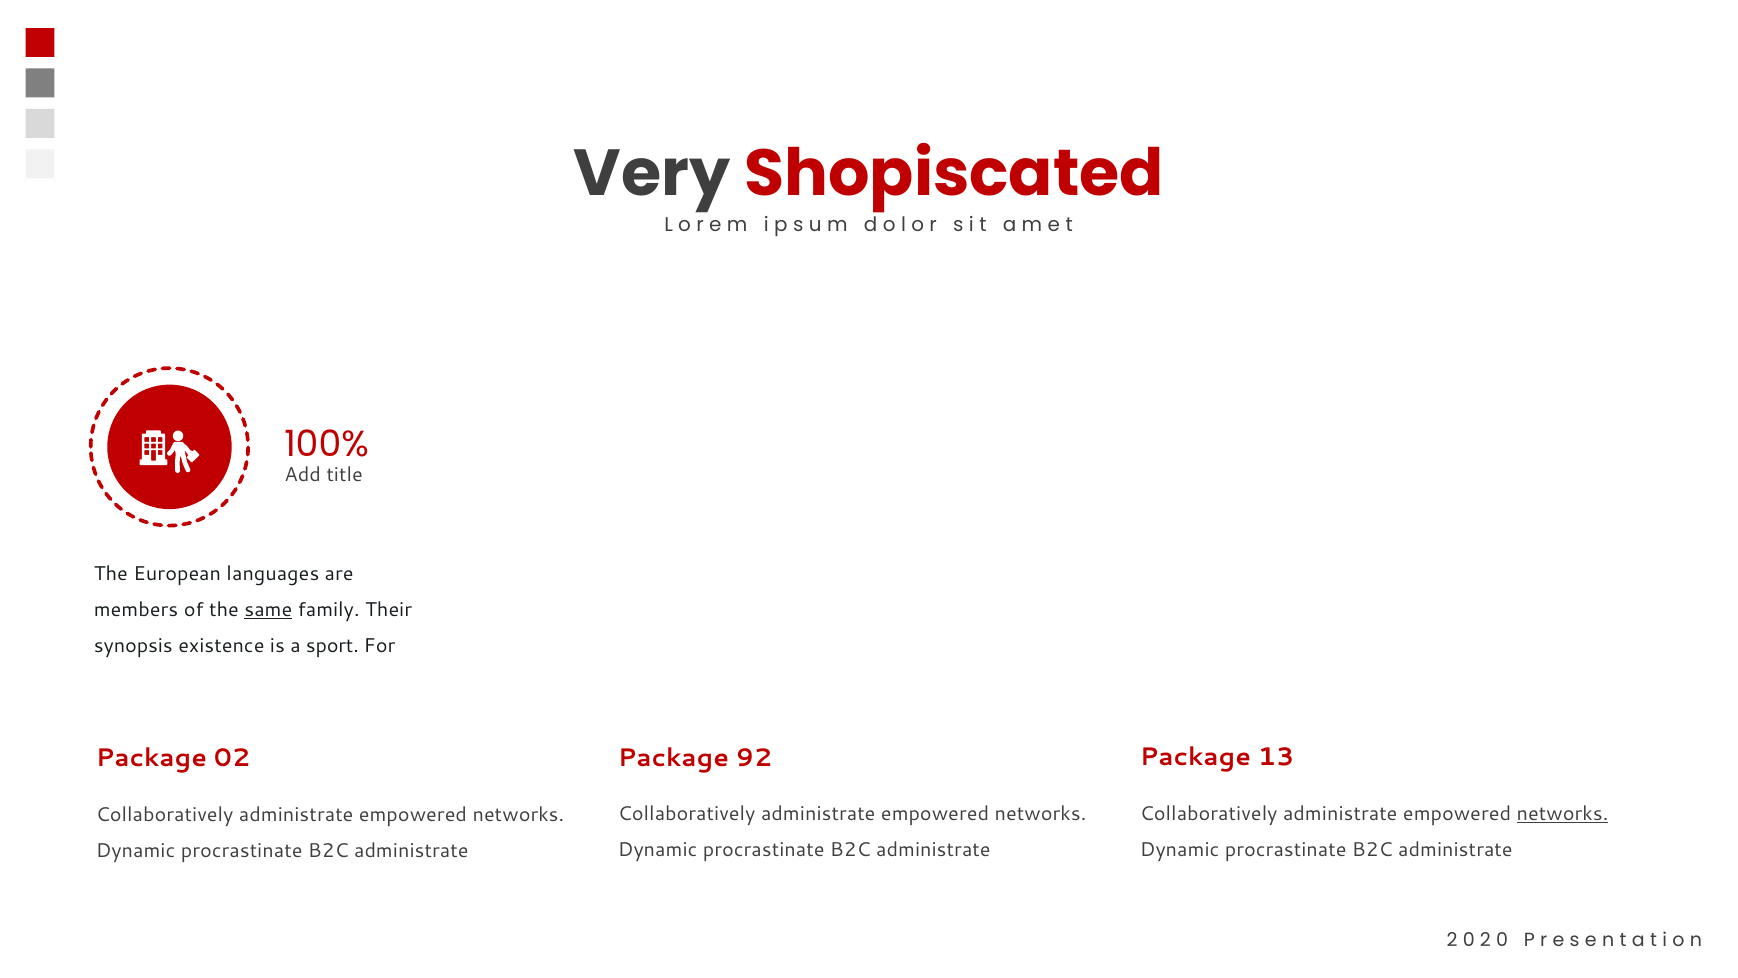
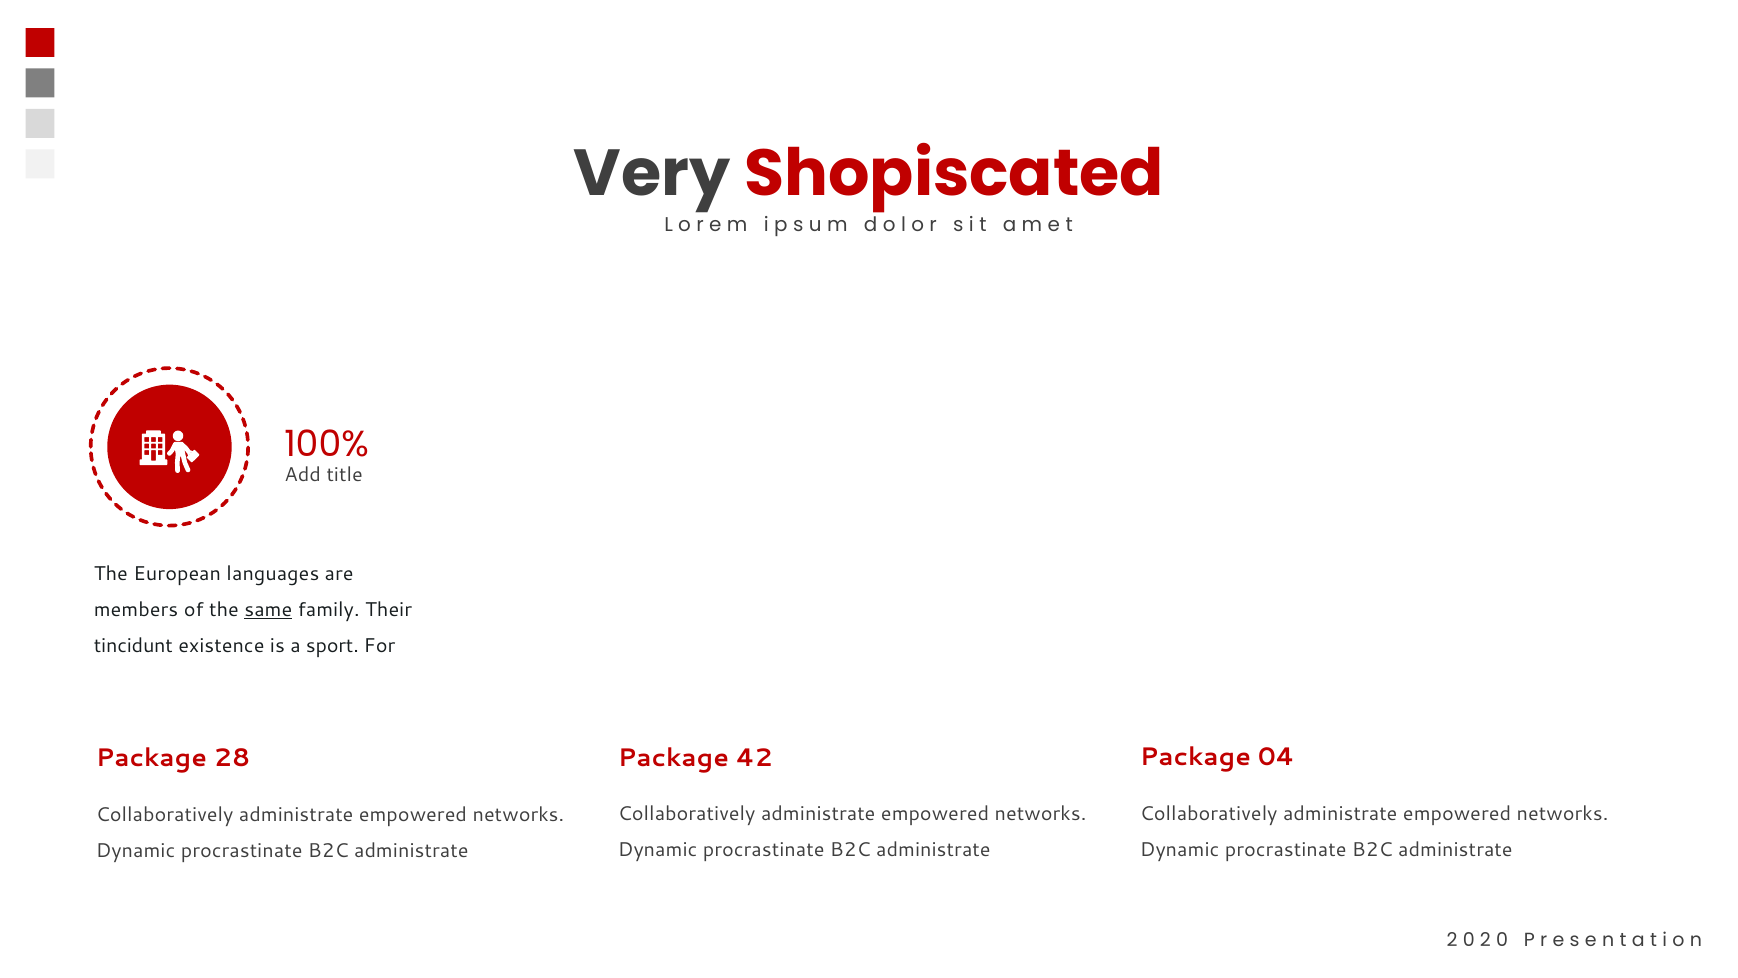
synopsis: synopsis -> tincidunt (133, 645)
13: 13 -> 04 (1276, 757)
92: 92 -> 42 (754, 758)
02: 02 -> 28 (232, 758)
networks underline: present -> none (1562, 813)
